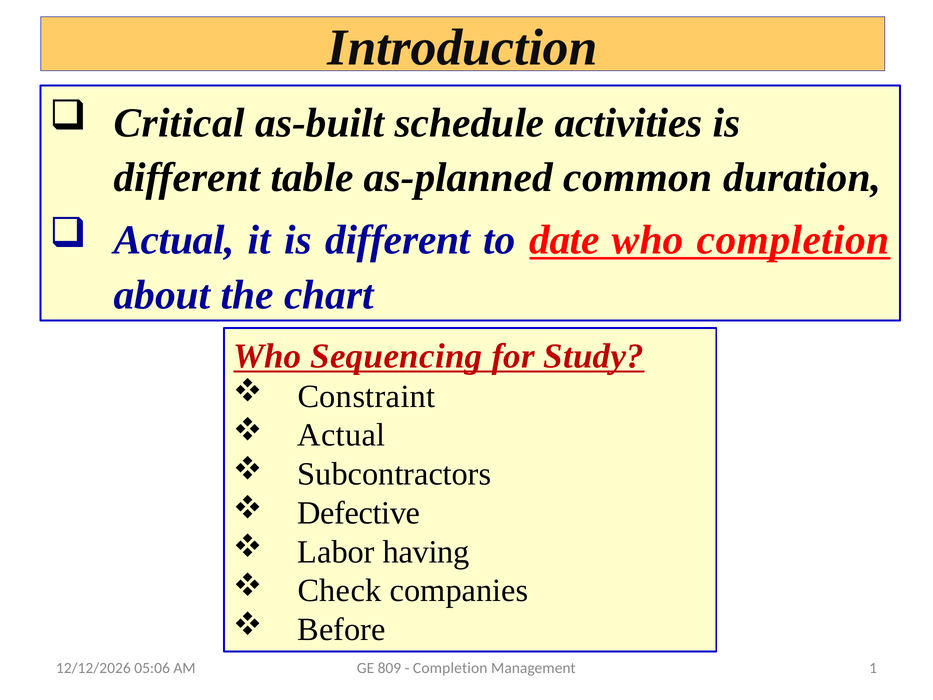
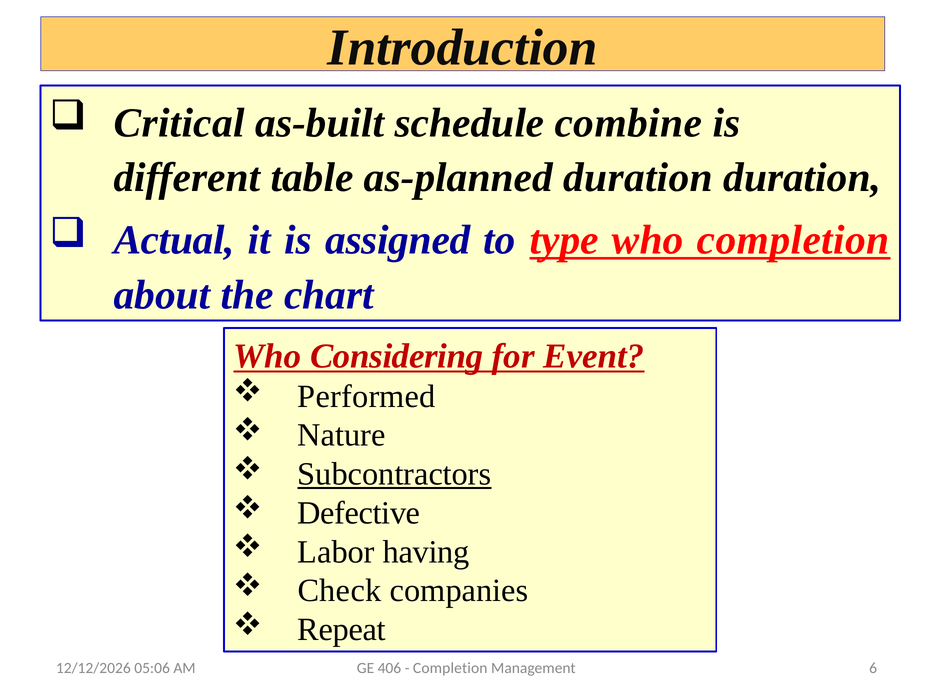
activities: activities -> combine (628, 123)
as-planned common: common -> duration (638, 178)
it is different: different -> assigned (398, 240)
date: date -> type (564, 240)
Sequencing: Sequencing -> Considering (397, 356)
Study: Study -> Event (594, 356)
Constraint: Constraint -> Performed (367, 396)
Actual: Actual -> Nature (341, 435)
Subcontractors underline: none -> present (394, 474)
Before: Before -> Repeat (342, 629)
809: 809 -> 406 (389, 668)
1: 1 -> 6 (873, 668)
